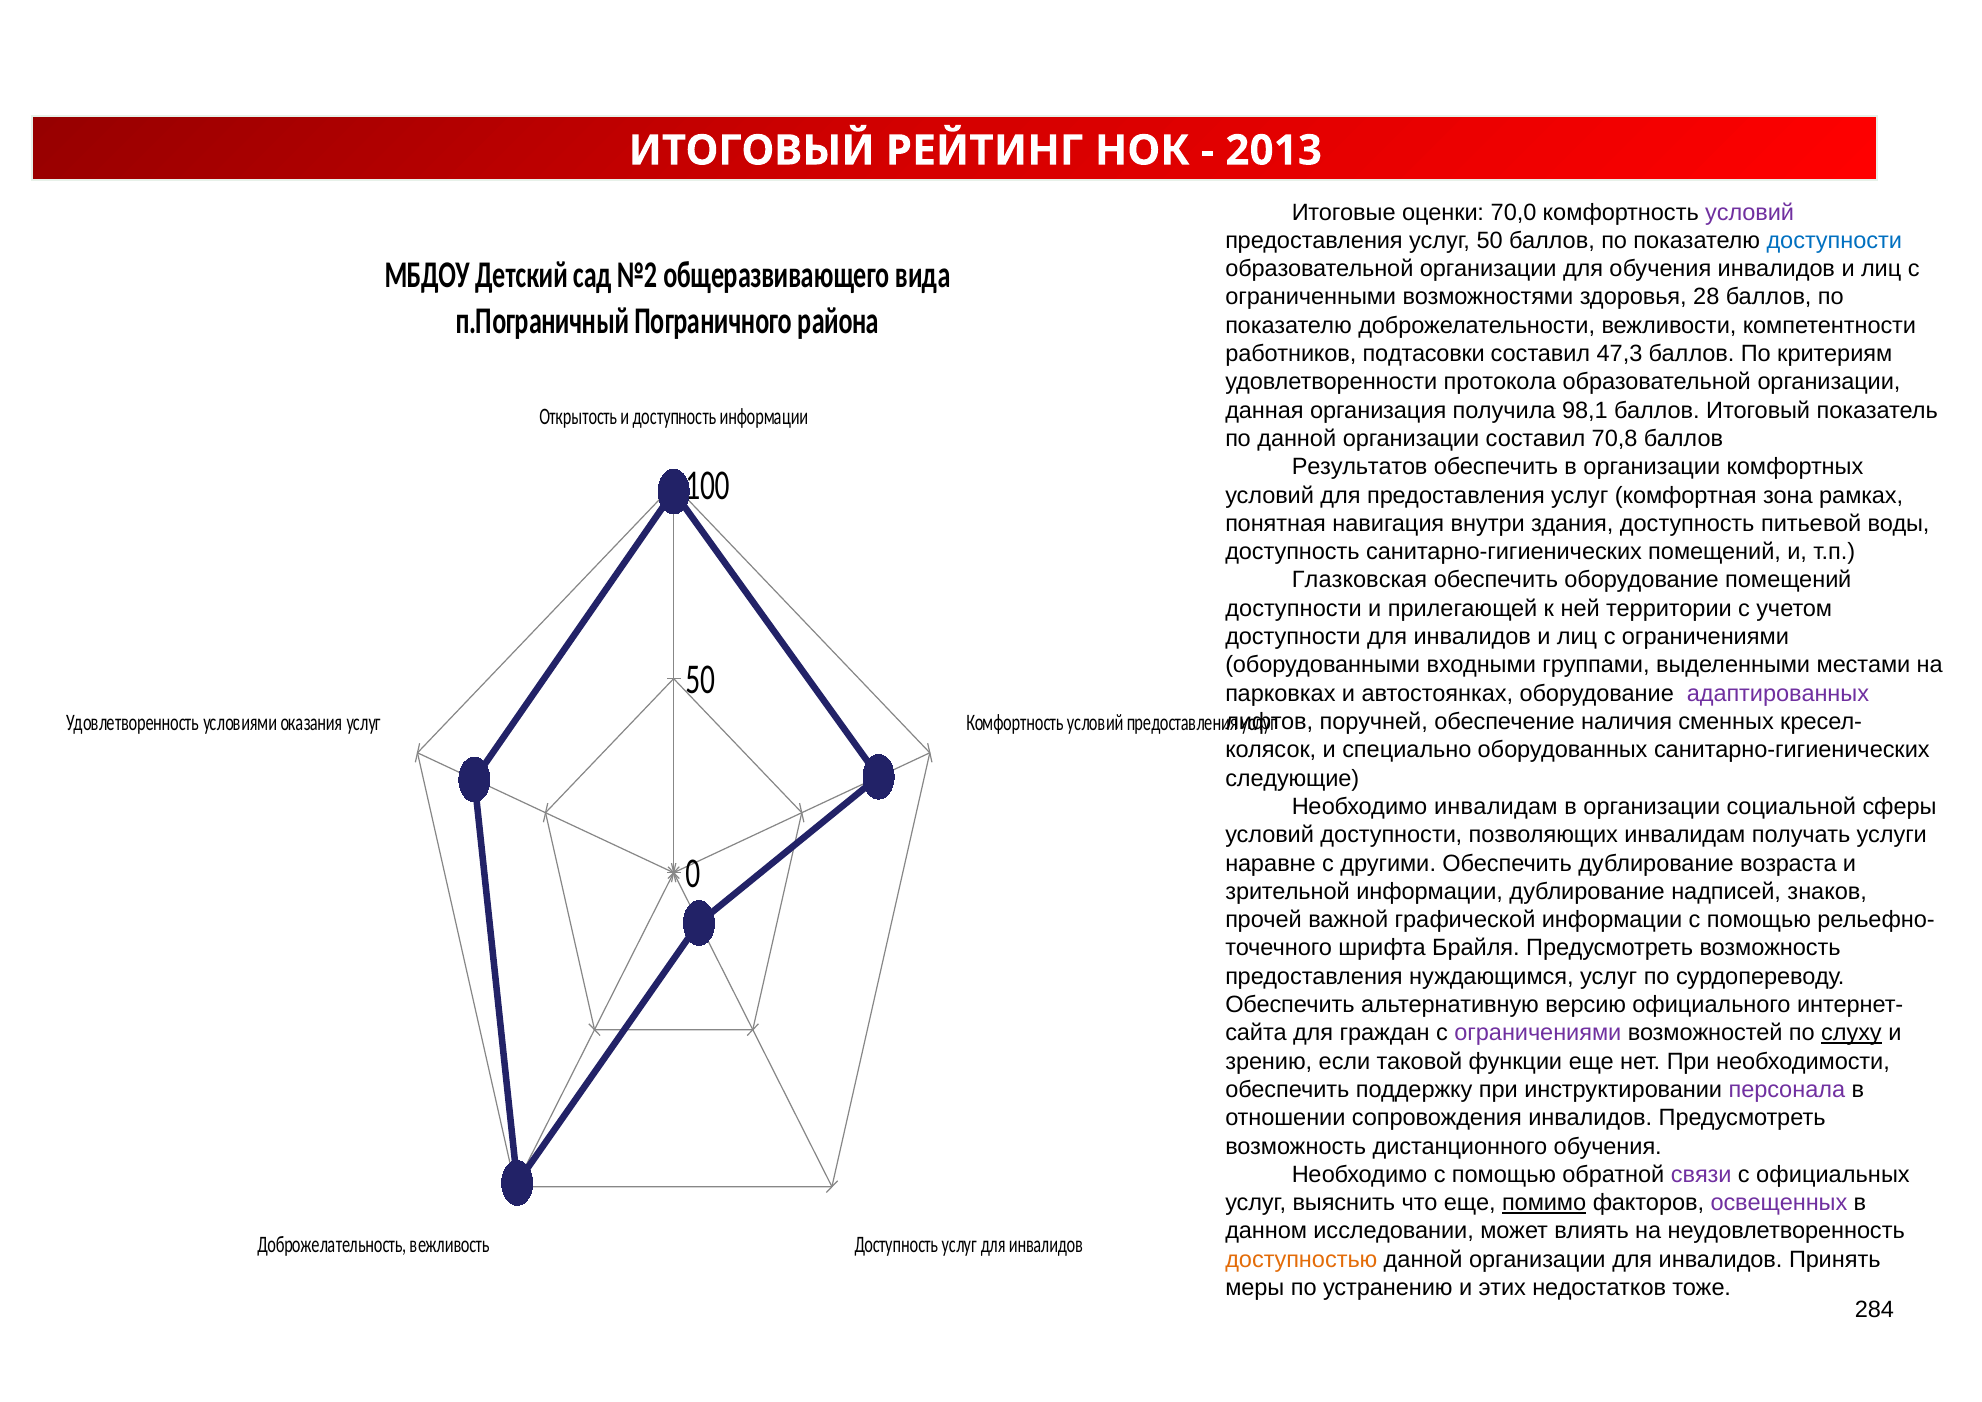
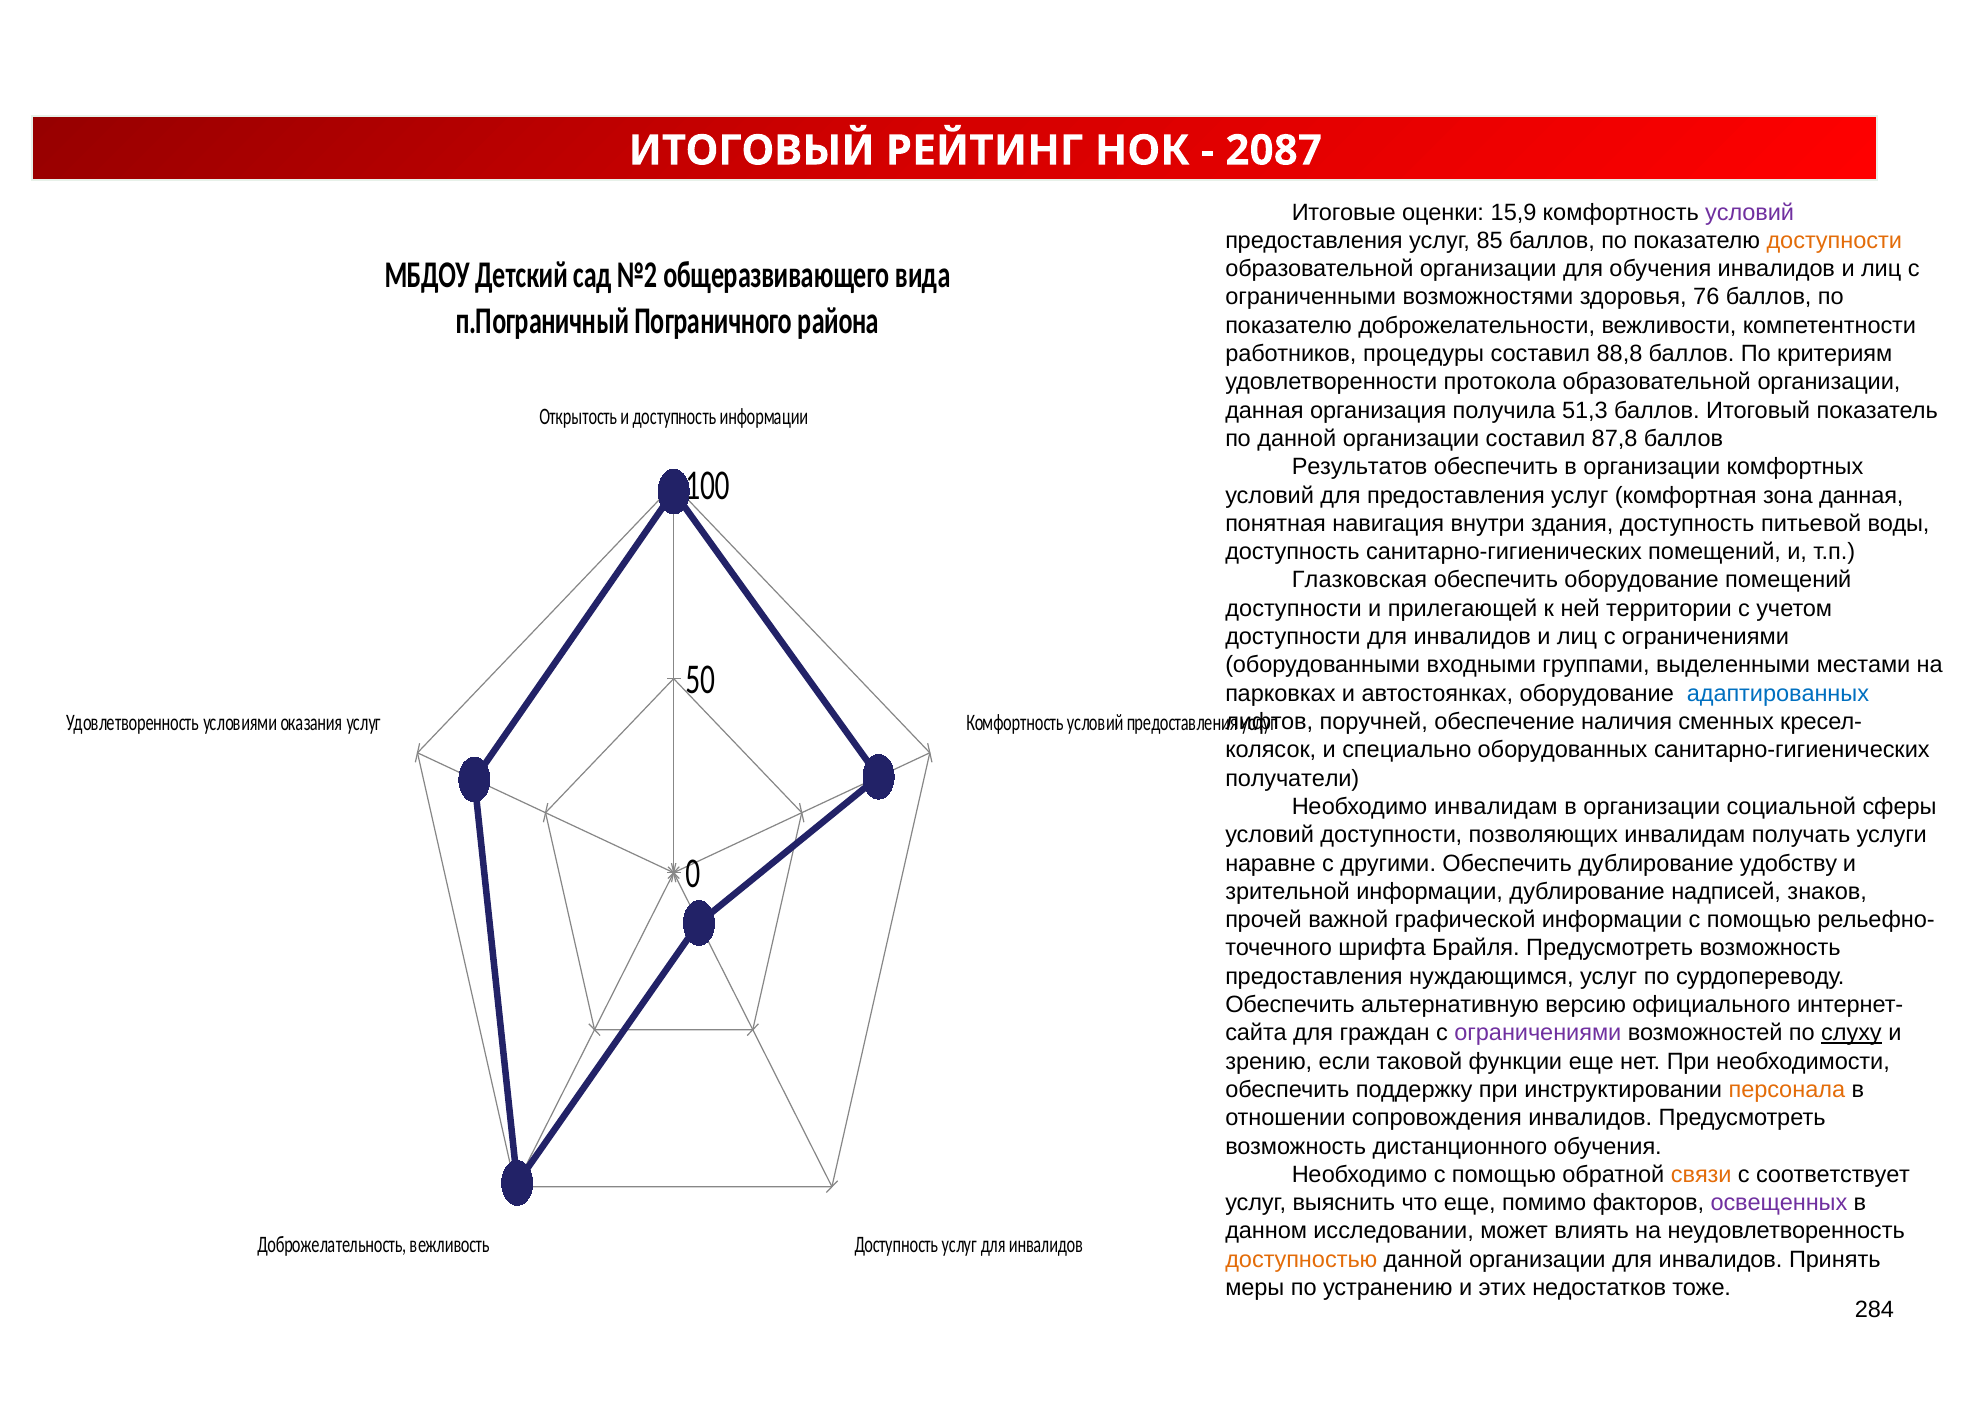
2013: 2013 -> 2087 (1274, 150)
70,0: 70,0 -> 15,9 (1514, 212)
услуг 50: 50 -> 85 (1490, 241)
доступности colour: blue -> orange (1834, 241)
28: 28 -> 76 (1706, 297)
подтасовки: подтасовки -> процедуры (1424, 354)
47,3: 47,3 -> 88,8 (1620, 354)
98,1: 98,1 -> 51,3 (1585, 410)
70,8: 70,8 -> 87,8 (1615, 439)
зона рамках: рамках -> данная (1861, 495)
адаптированных colour: purple -> blue (1778, 693)
следующие: следующие -> получатели (1292, 778)
возраста: возраста -> удобству (1788, 863)
персонала colour: purple -> orange (1787, 1089)
связи colour: purple -> orange (1701, 1174)
официальных: официальных -> соответствует (1833, 1174)
помимо underline: present -> none (1544, 1202)
